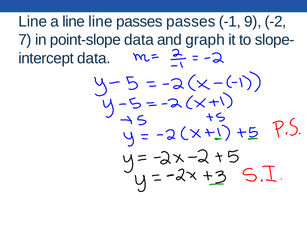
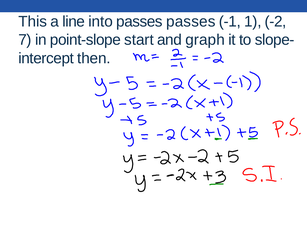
Line: Line -> This (33, 22)
line line: line -> into (101, 22)
9: 9 -> 1 (253, 22)
point-slope data: data -> start (139, 40)
data: data -> then (94, 58)
